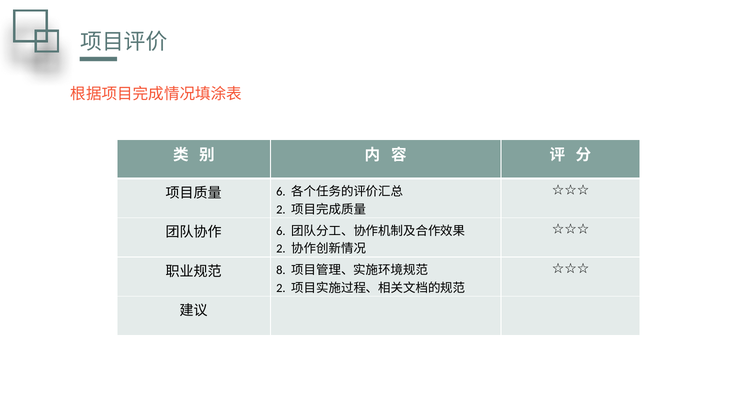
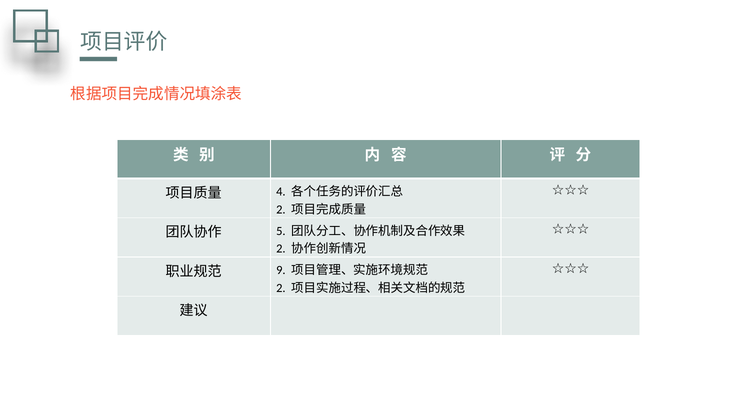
6: 6 -> 4 (281, 192)
6: 6 -> 5 (281, 231)
8: 8 -> 9 (281, 270)
